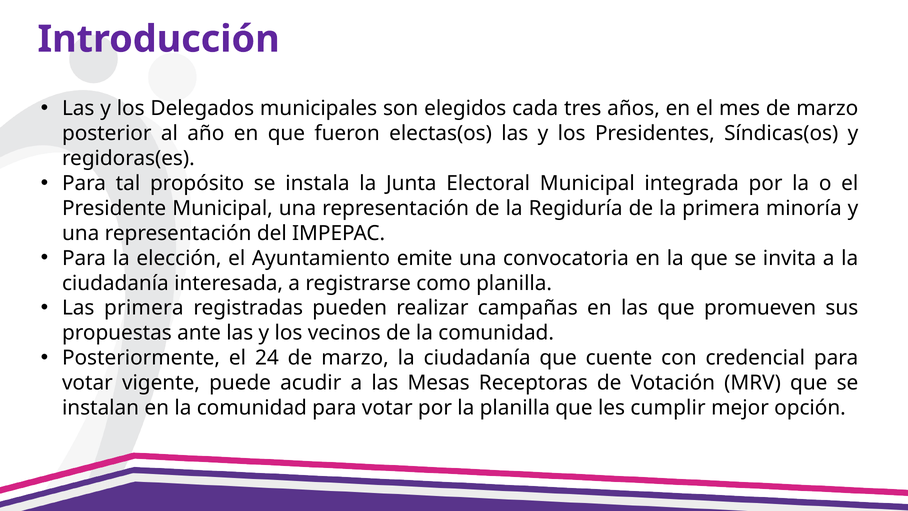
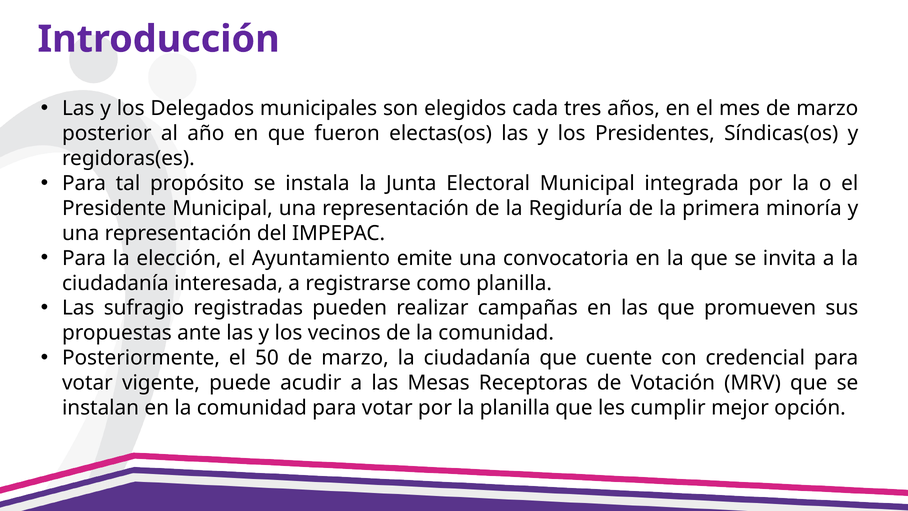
Las primera: primera -> sufragio (144, 308)
24: 24 -> 50 (267, 358)
